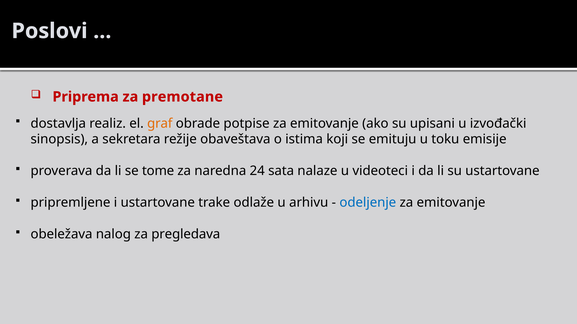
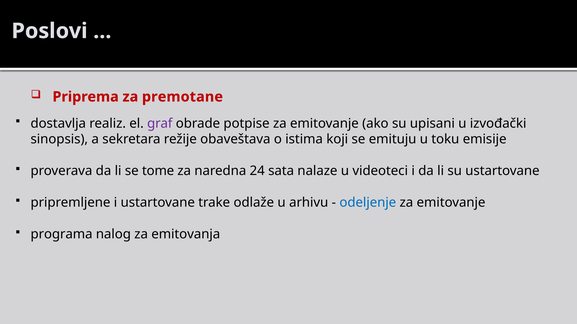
graf colour: orange -> purple (160, 124)
obeležava: obeležava -> programa (62, 235)
pregledava: pregledava -> emitovanja (186, 235)
